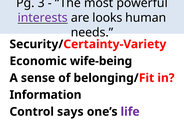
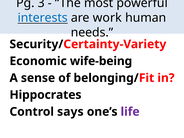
interests colour: purple -> blue (43, 18)
looks: looks -> work (107, 18)
Information: Information -> Hippocrates (45, 95)
